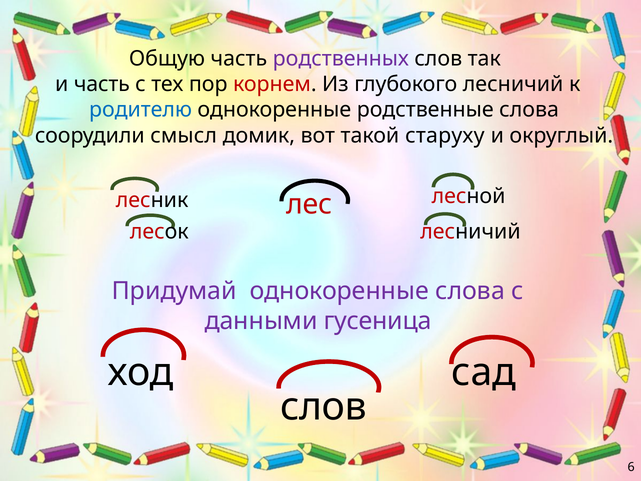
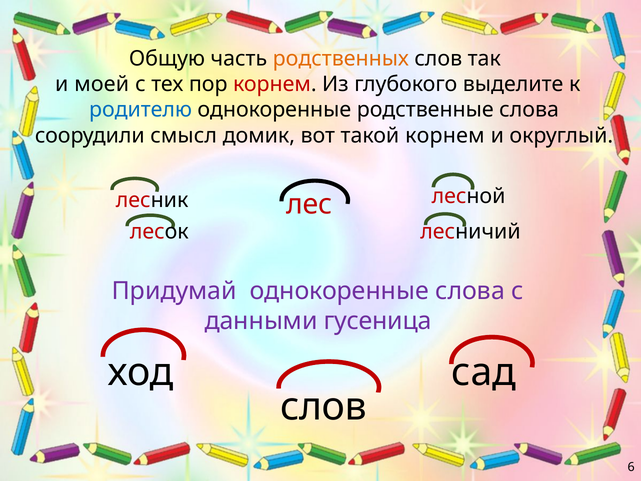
родственных colour: purple -> orange (341, 58)
и часть: часть -> моей (102, 84)
глубокого лесничий: лесничий -> выделите (513, 84)
такой старуху: старуху -> корнем (445, 135)
